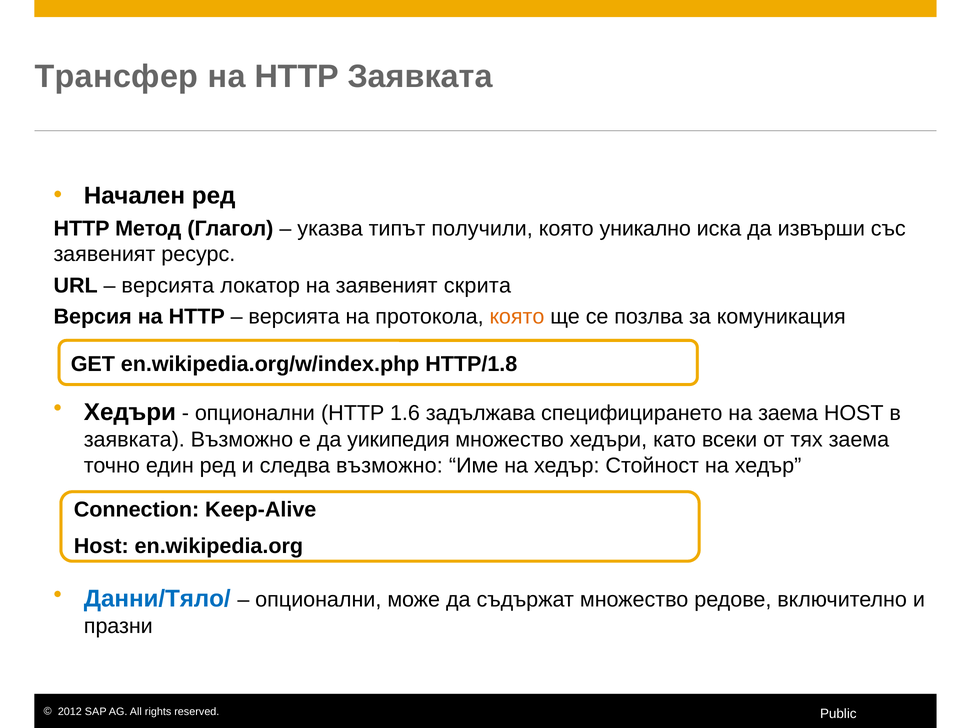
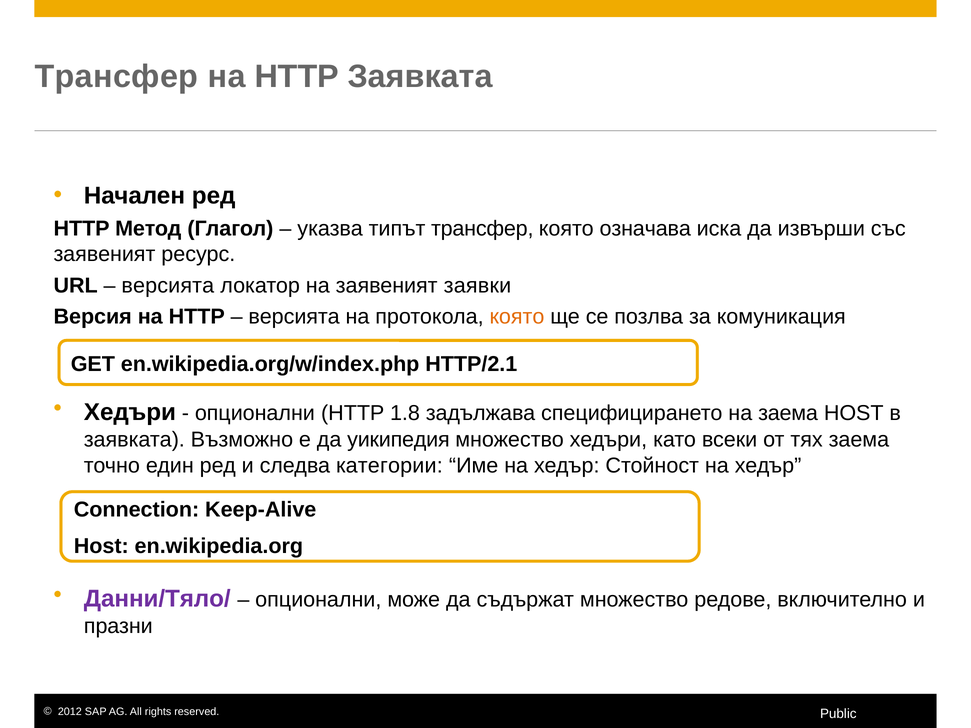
типът получили: получили -> трансфер (482, 228)
уникално: уникално -> означава (645, 228)
скрита: скрита -> заявки (477, 286)
HTTP/1.8: HTTP/1.8 -> HTTP/2.1 (471, 364)
1.6: 1.6 -> 1.8 (405, 413)
следва възможно: възможно -> категории (389, 466)
Данни/Тяло/ colour: blue -> purple (157, 599)
